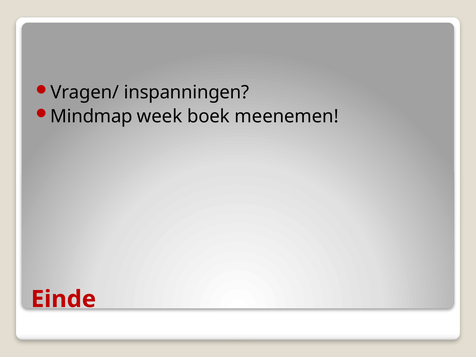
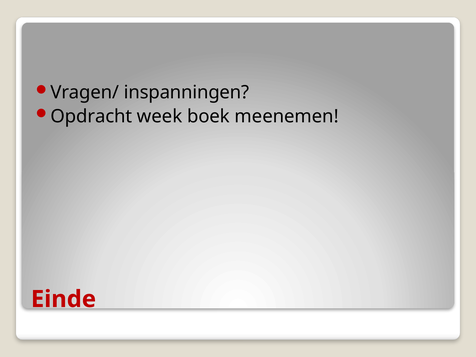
Mindmap: Mindmap -> Opdracht (91, 116)
